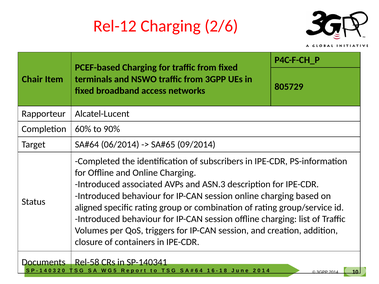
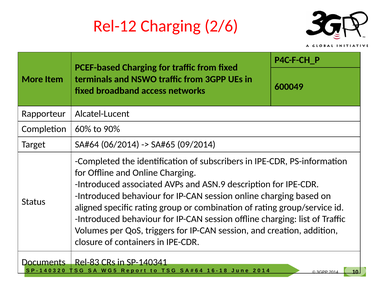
Chair: Chair -> More (32, 79)
805729: 805729 -> 600049 (289, 87)
ASN.3: ASN.3 -> ASN.9 (214, 185)
Rel-58: Rel-58 -> Rel-83 (87, 263)
